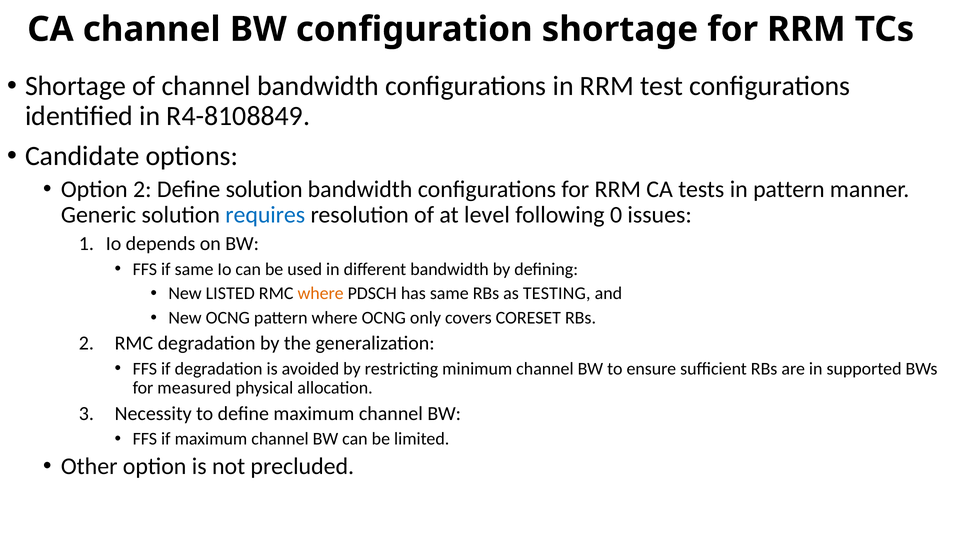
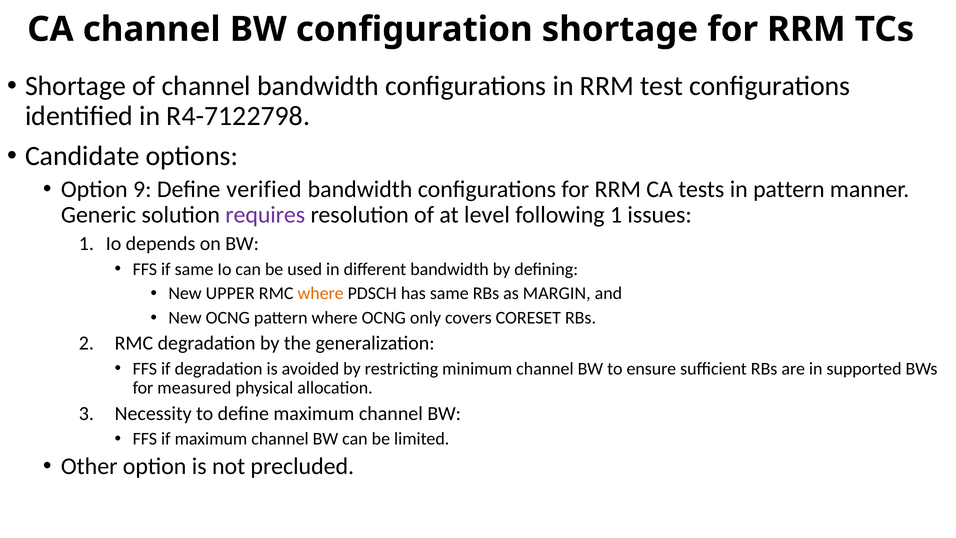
R4-8108849: R4-8108849 -> R4-7122798 (238, 116)
Option 2: 2 -> 9 (142, 189)
Define solution: solution -> verified (264, 189)
requires colour: blue -> purple (265, 215)
following 0: 0 -> 1 (616, 215)
LISTED: LISTED -> UPPER (230, 293)
TESTING: TESTING -> MARGIN (557, 293)
